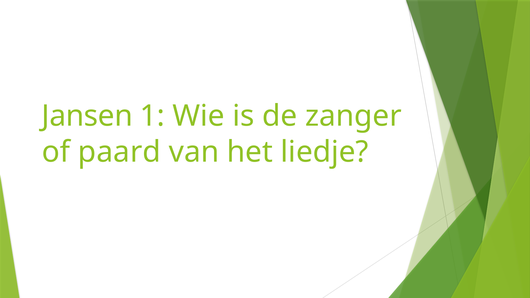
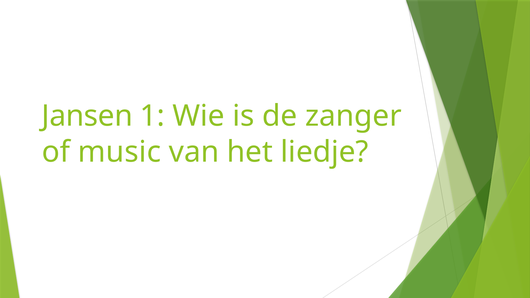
paard: paard -> music (119, 152)
